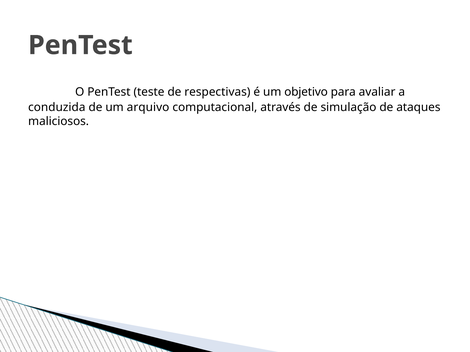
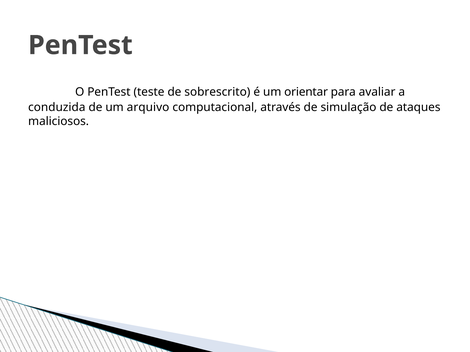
respectivas: respectivas -> sobrescrito (217, 92)
objetivo: objetivo -> orientar (306, 92)
